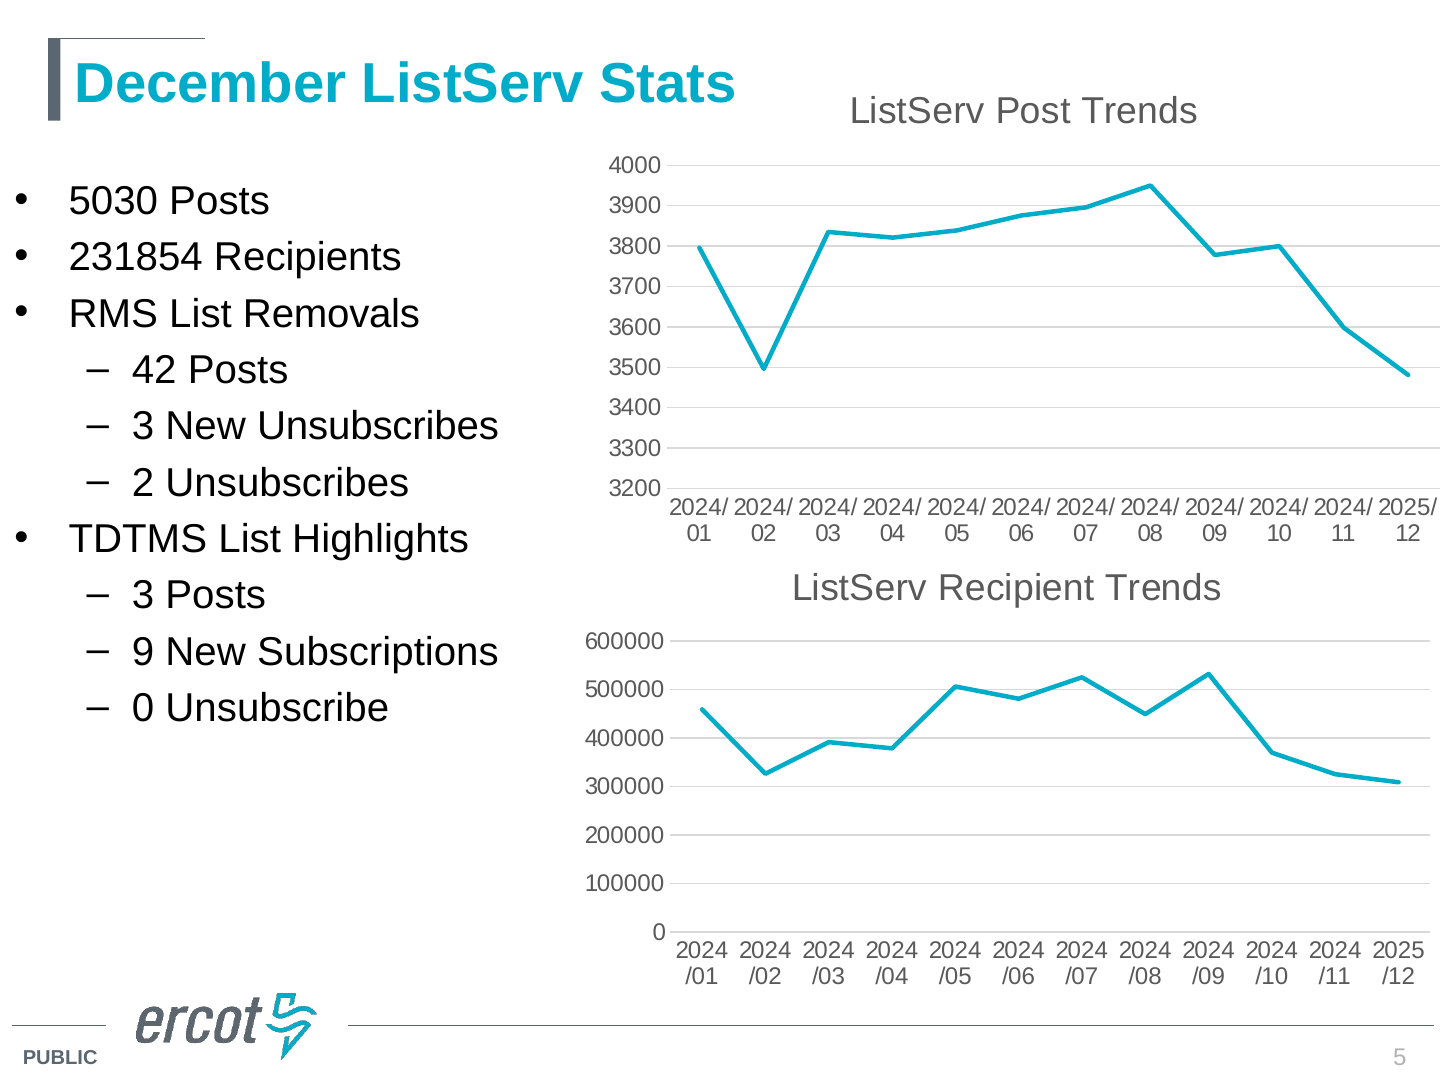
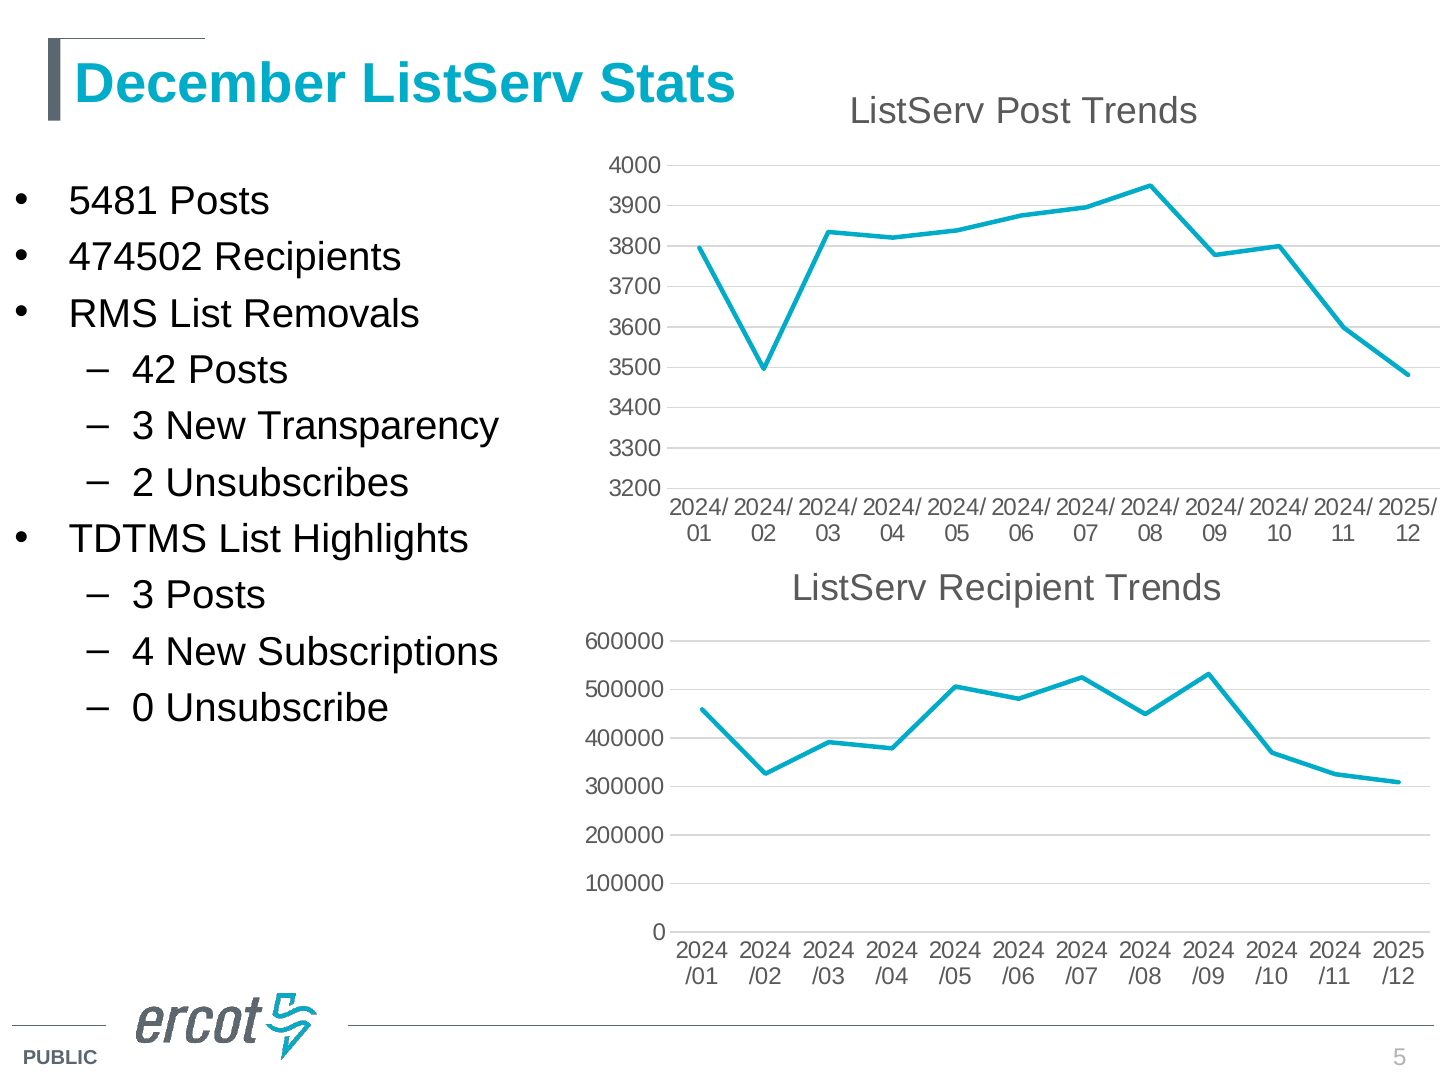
5030: 5030 -> 5481 (113, 201)
231854: 231854 -> 474502 (136, 258)
New Unsubscribes: Unsubscribes -> Transparency (378, 427)
9: 9 -> 4 (143, 652)
